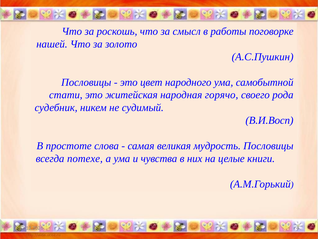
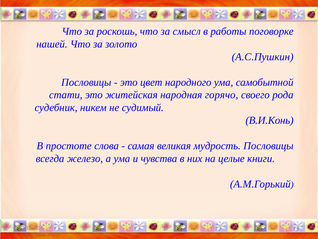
В.И.Восп: В.И.Восп -> В.И.Конь (270, 120)
потехе: потехе -> железо (85, 158)
